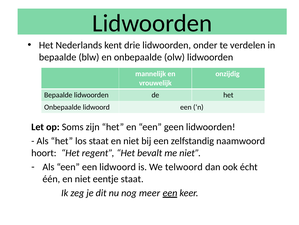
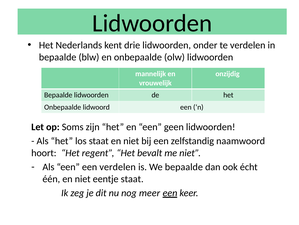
een lidwoord: lidwoord -> verdelen (118, 167)
We telwoord: telwoord -> bepaalde (184, 167)
